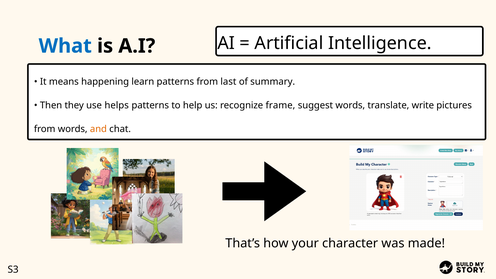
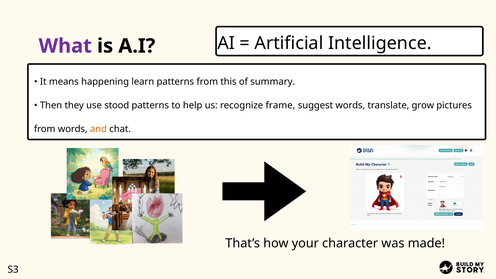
What colour: blue -> purple (65, 46)
last: last -> this (228, 82)
helps: helps -> stood (117, 105)
write: write -> grow (423, 105)
